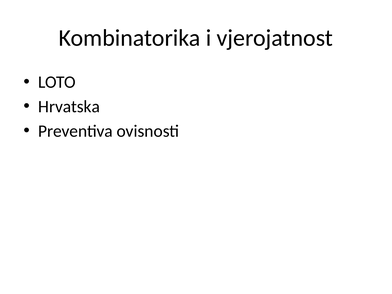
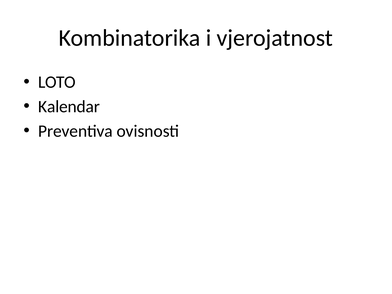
Hrvatska: Hrvatska -> Kalendar (69, 107)
